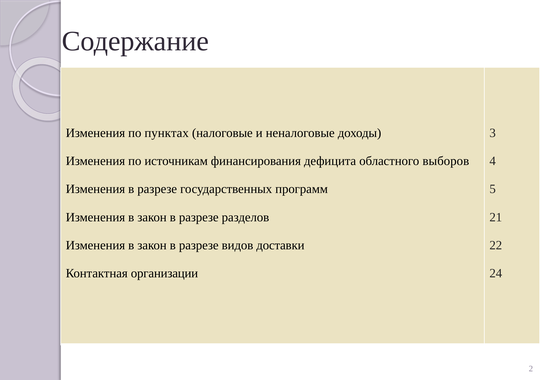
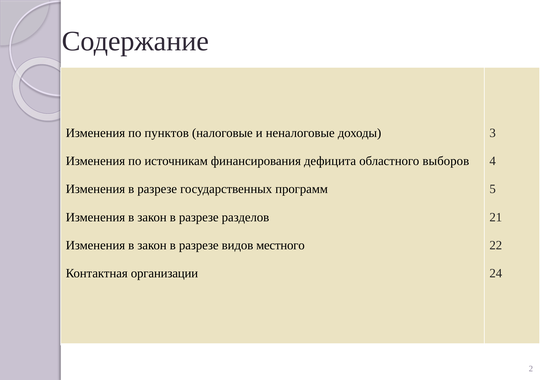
пунктах: пунктах -> пунктов (167, 133)
доставки: доставки -> местного (280, 245)
